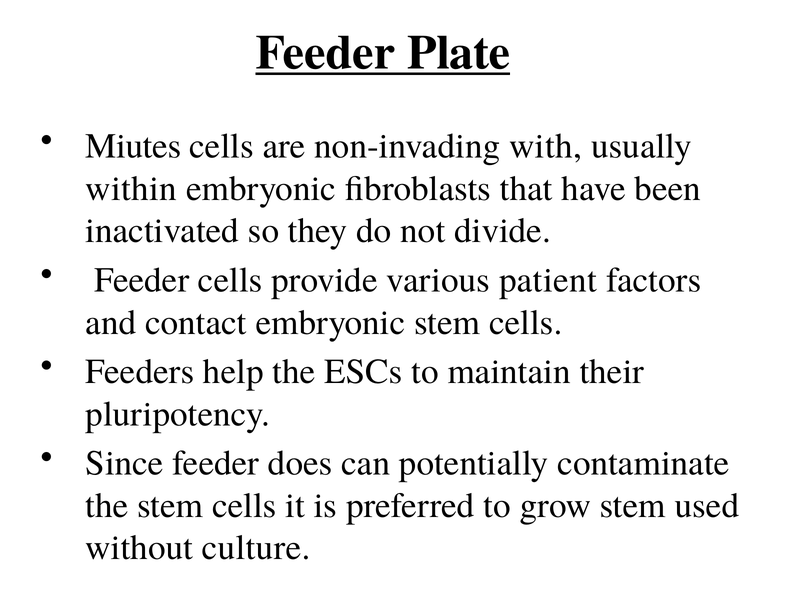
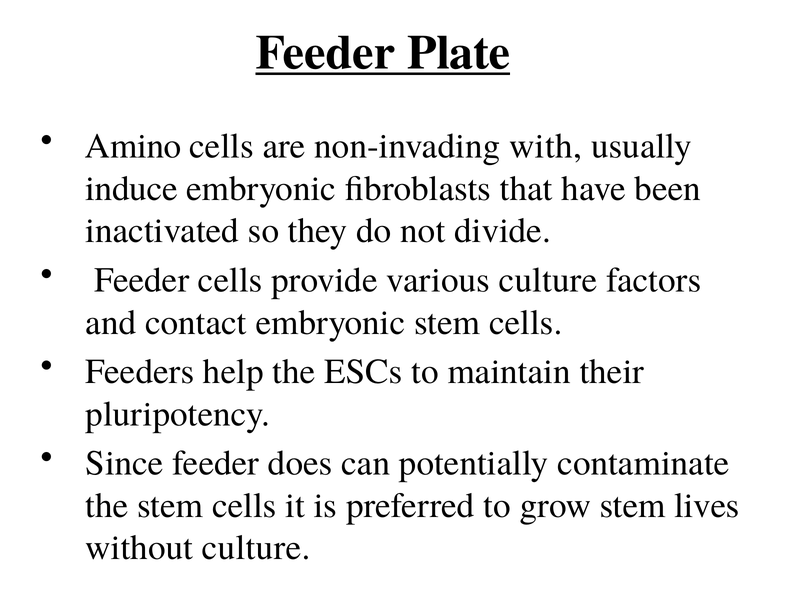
Miutes: Miutes -> Amino (133, 146)
within: within -> induce (132, 189)
various patient: patient -> culture (548, 280)
used: used -> lives (707, 505)
